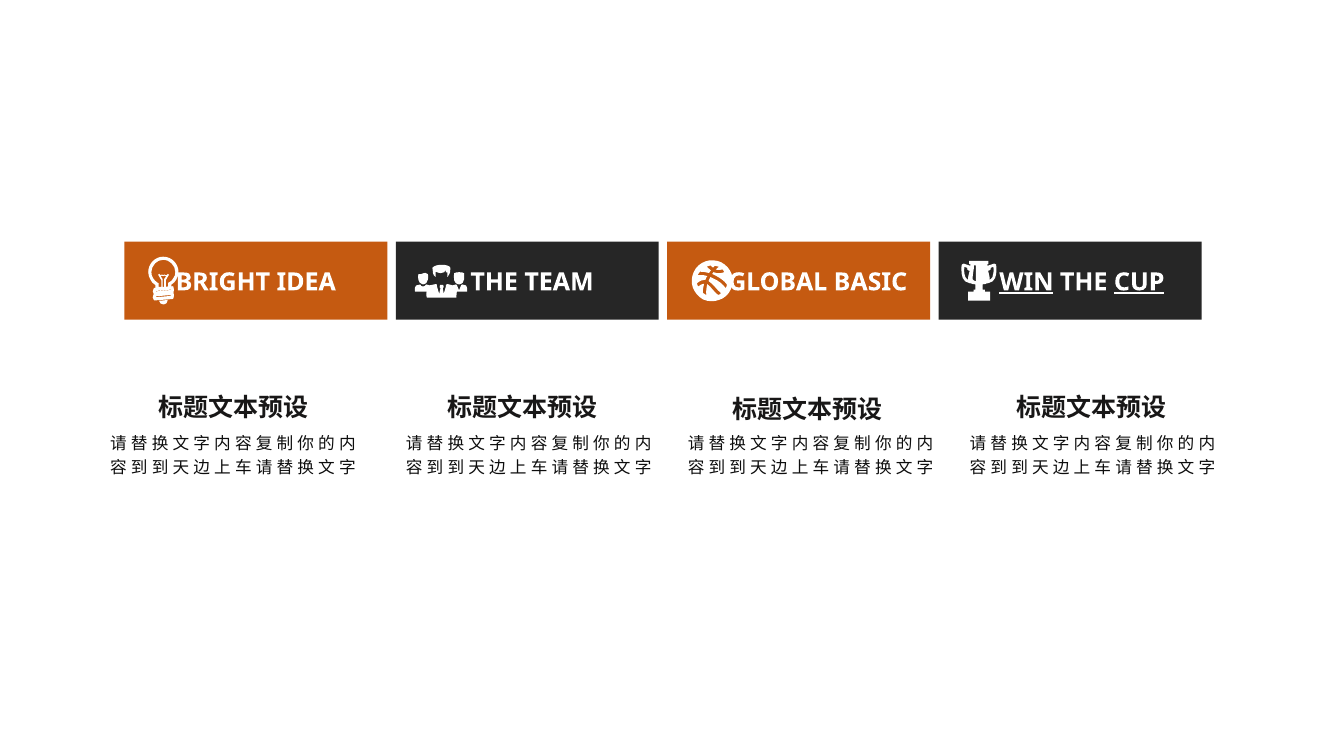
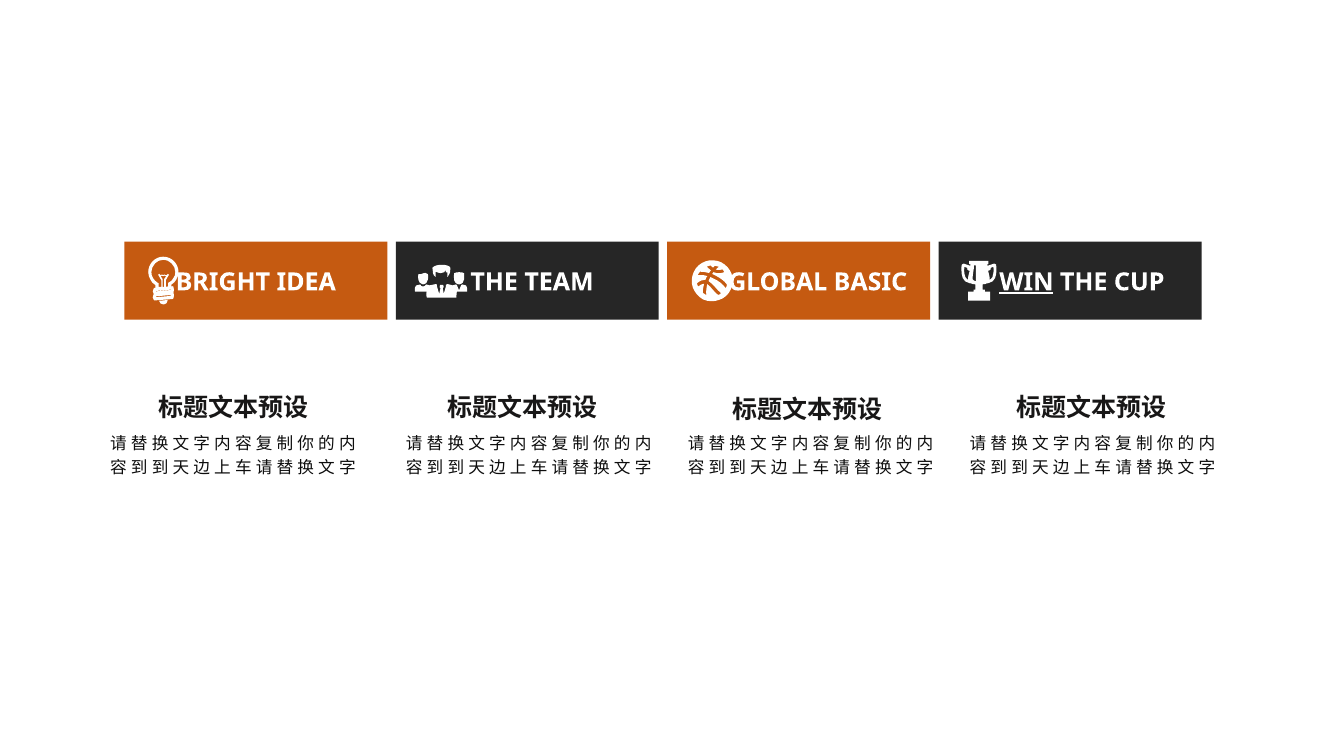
CUP underline: present -> none (1139, 282)
